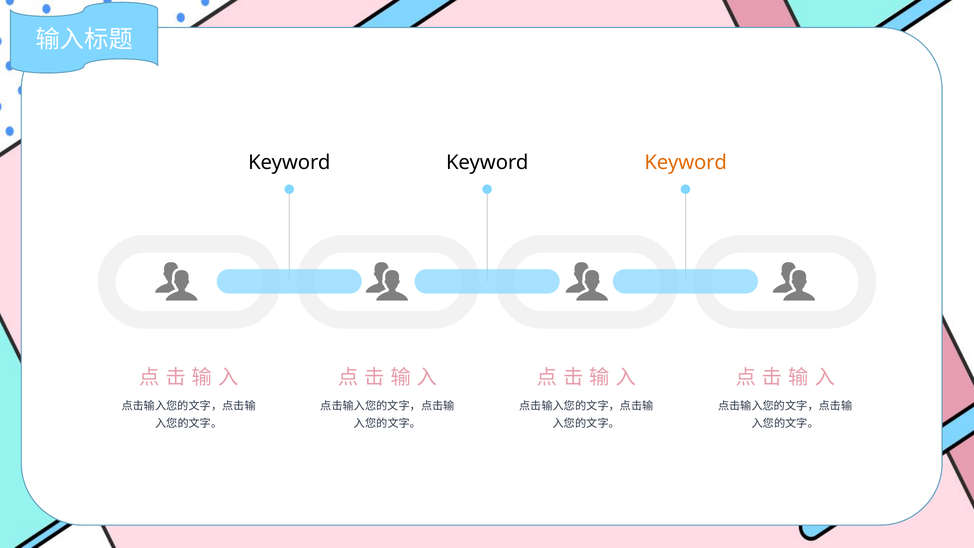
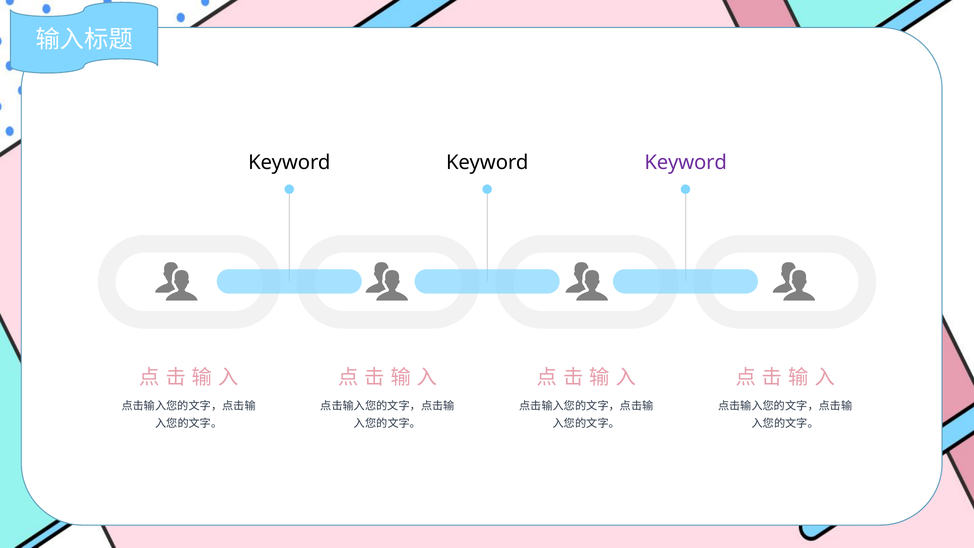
Keyword colour: orange -> purple (686, 162)
